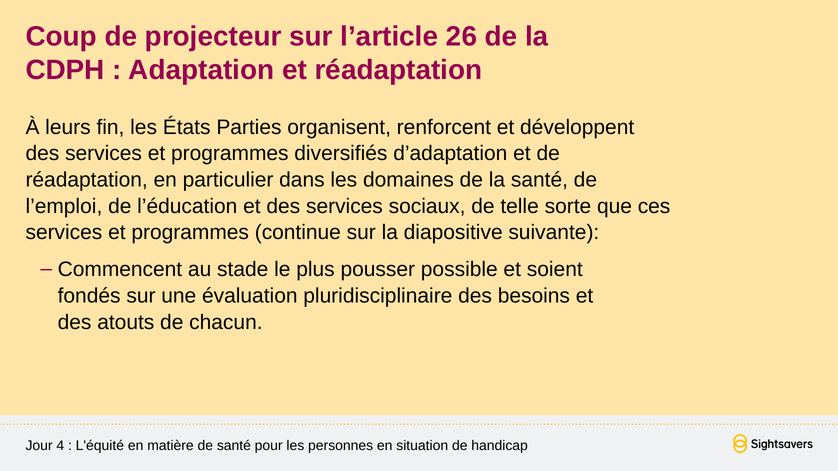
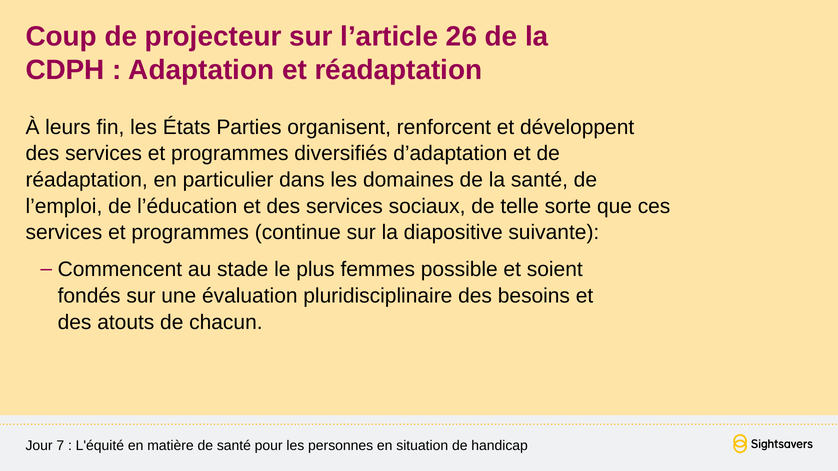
pousser: pousser -> femmes (378, 270)
4: 4 -> 7 (60, 446)
